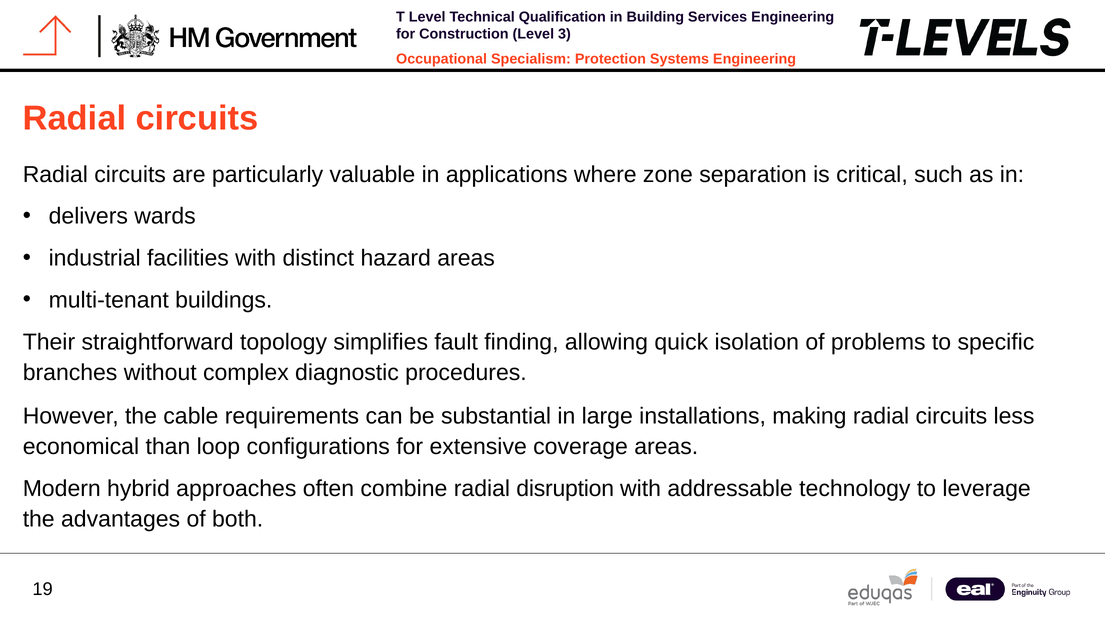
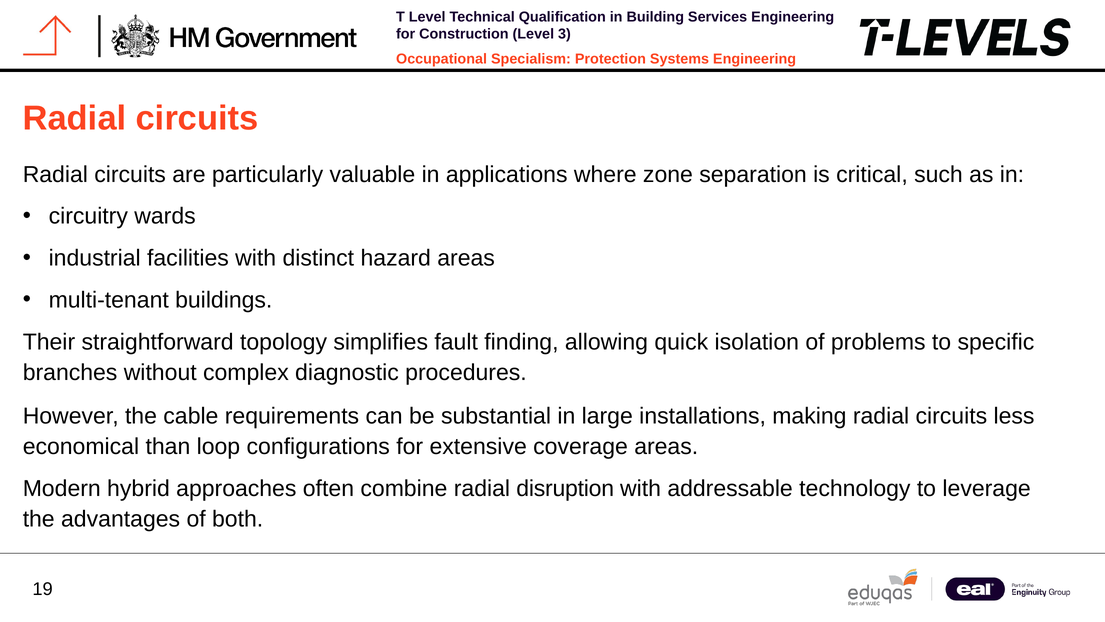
delivers: delivers -> circuitry (88, 216)
